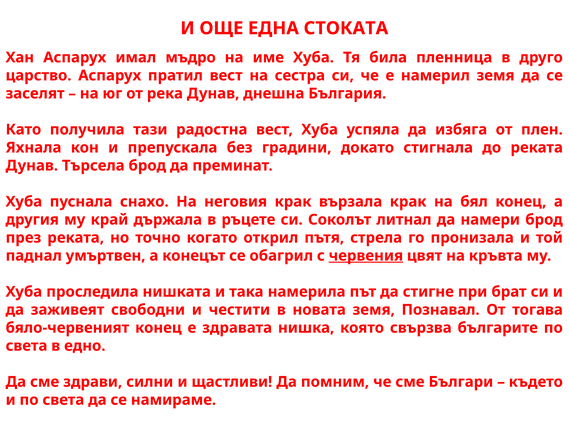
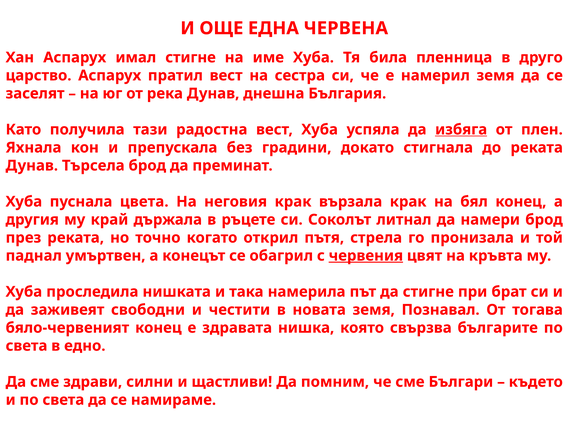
СТОКАТА: СТОКАТА -> ЧЕРВЕНА (346, 28)
имал мъдро: мъдро -> стигне (191, 57)
избяга underline: none -> present (461, 129)
снахо: снахо -> цвета (144, 202)
